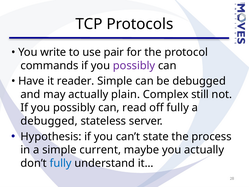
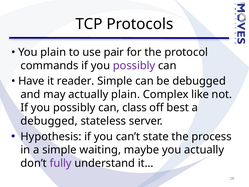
You write: write -> plain (53, 52)
still: still -> like (200, 94)
read: read -> class (134, 108)
off fully: fully -> best (178, 108)
current: current -> waiting (100, 150)
fully colour: blue -> purple (61, 163)
